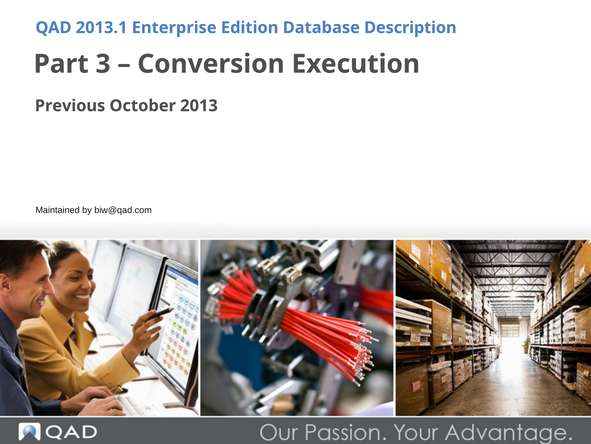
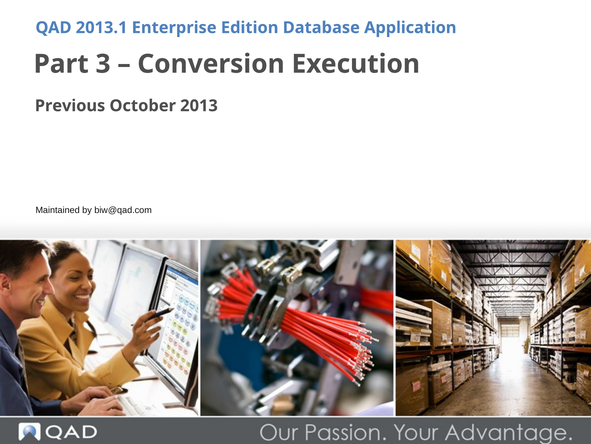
Description: Description -> Application (410, 28)
